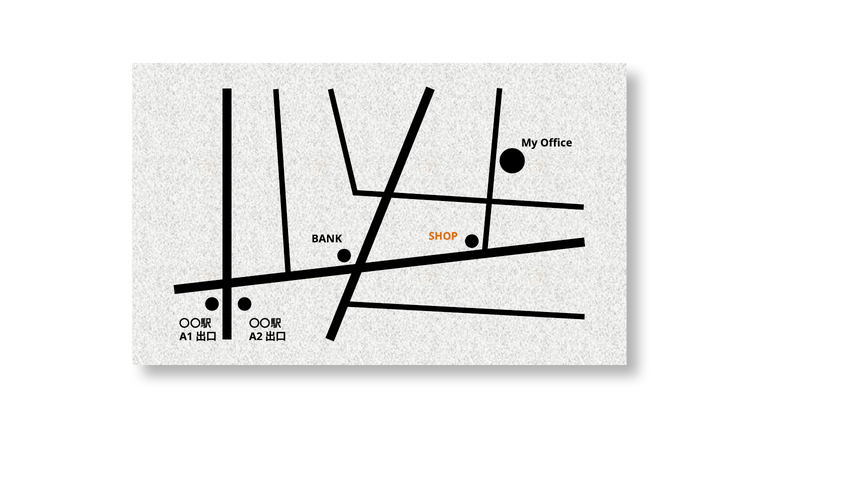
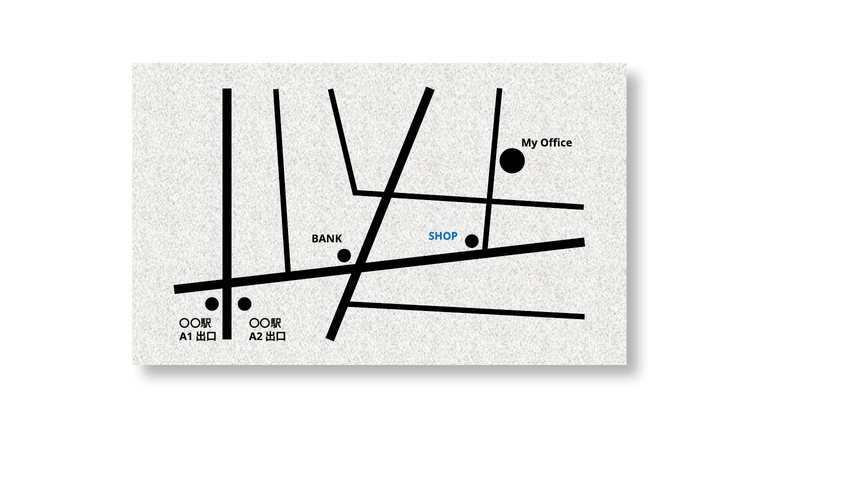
SHOP colour: orange -> blue (443, 236)
